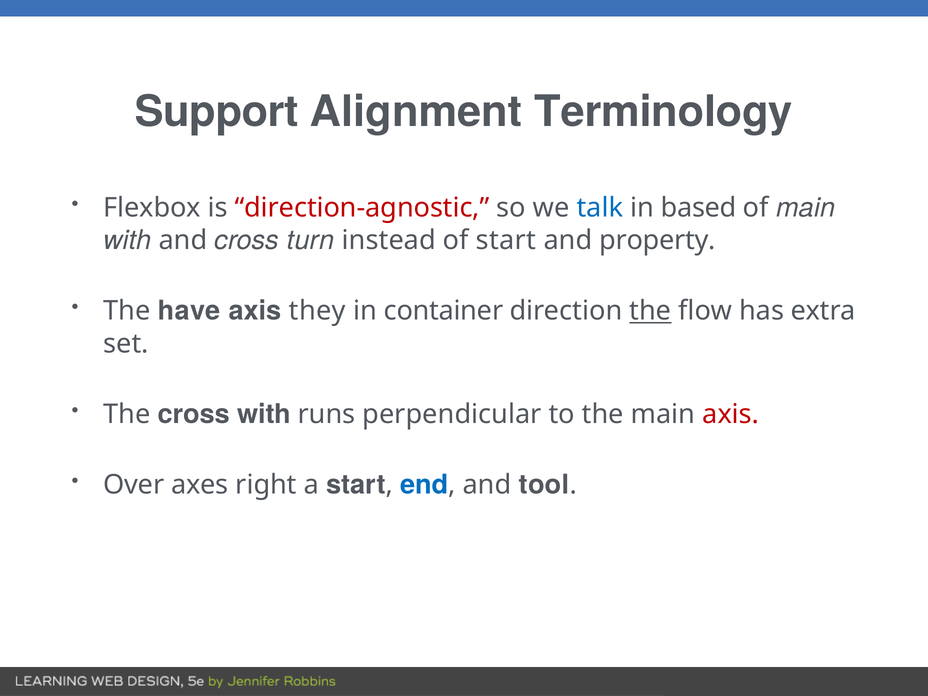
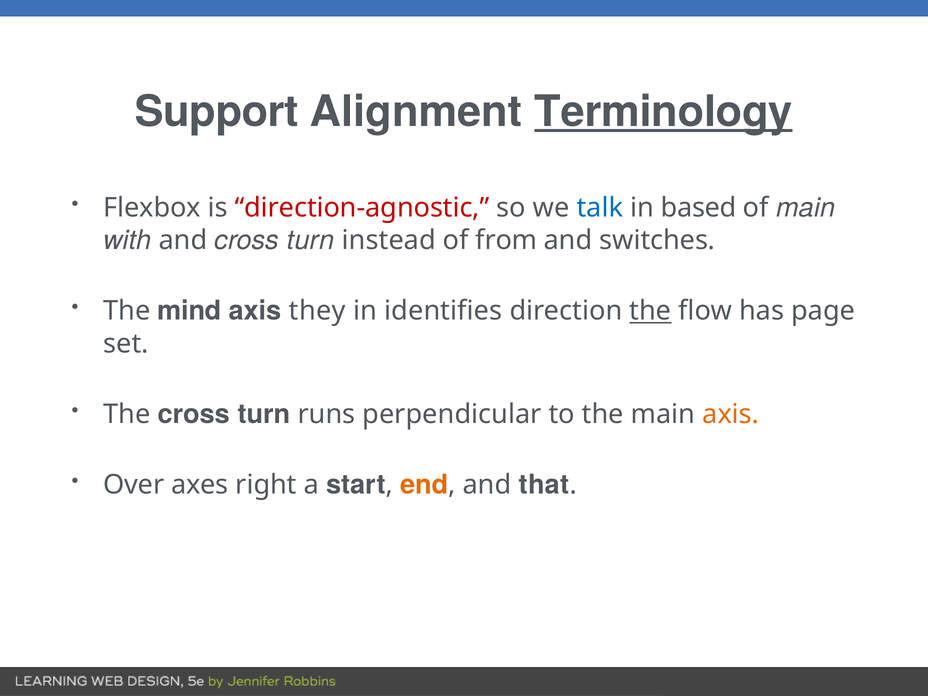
Terminology underline: none -> present (664, 112)
of start: start -> from (506, 240)
property: property -> switches (657, 240)
have: have -> mind (189, 311)
container: container -> identifies (443, 311)
extra: extra -> page (823, 311)
The cross with: with -> turn (264, 414)
axis colour: red -> orange (731, 414)
end colour: blue -> orange (424, 485)
tool: tool -> that (544, 485)
